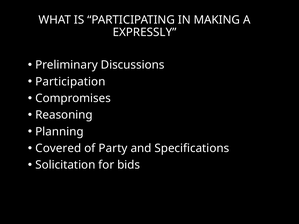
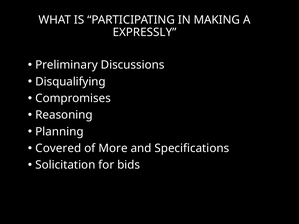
Participation: Participation -> Disqualifying (70, 82)
Party: Party -> More (113, 148)
